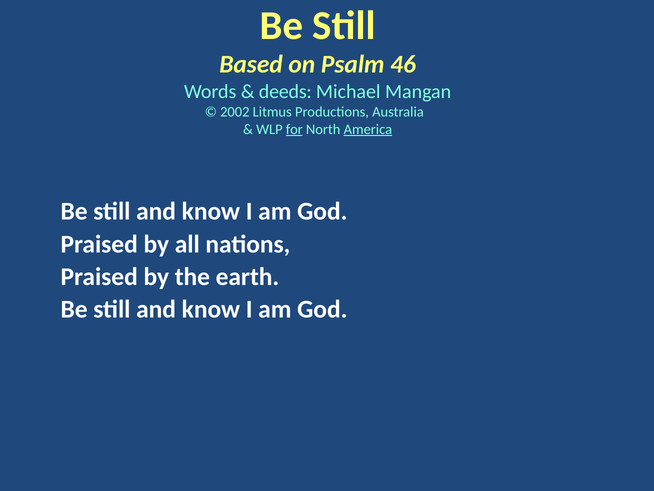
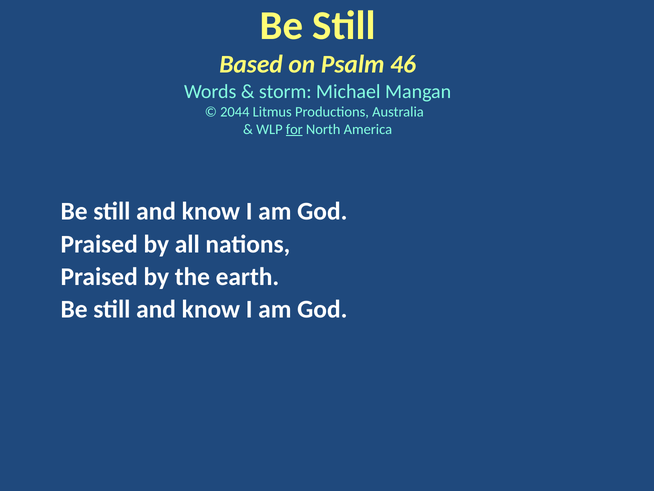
deeds: deeds -> storm (285, 91)
2002: 2002 -> 2044 (235, 112)
America underline: present -> none (368, 129)
